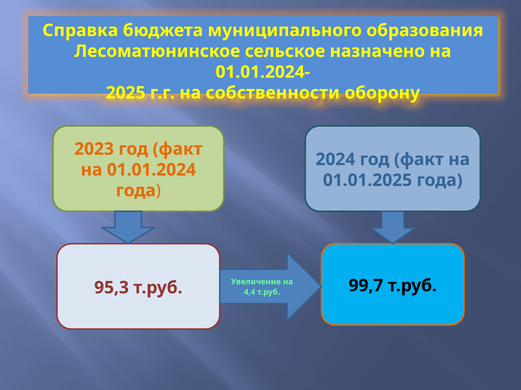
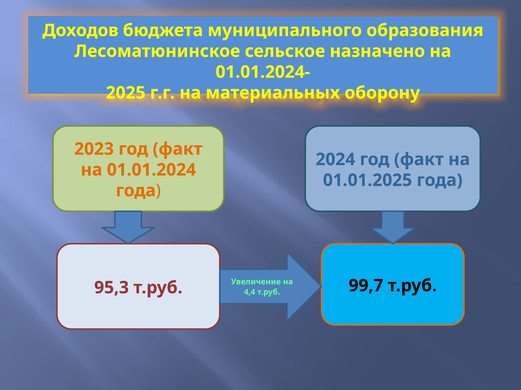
Справка: Справка -> Доходов (80, 30)
собственности: собственности -> материальных (273, 93)
